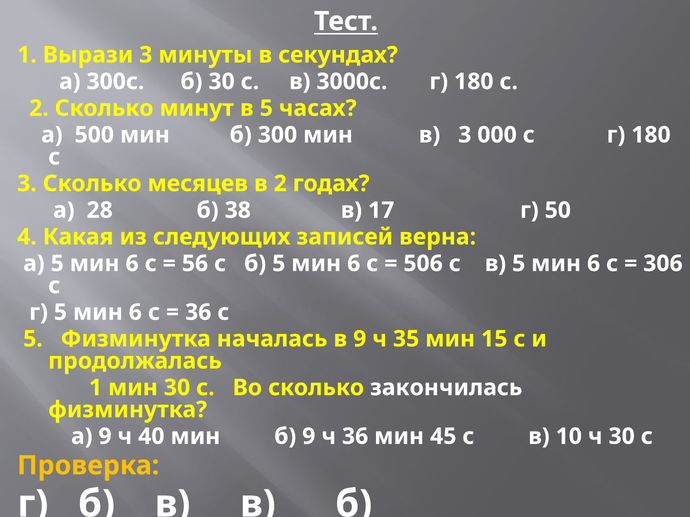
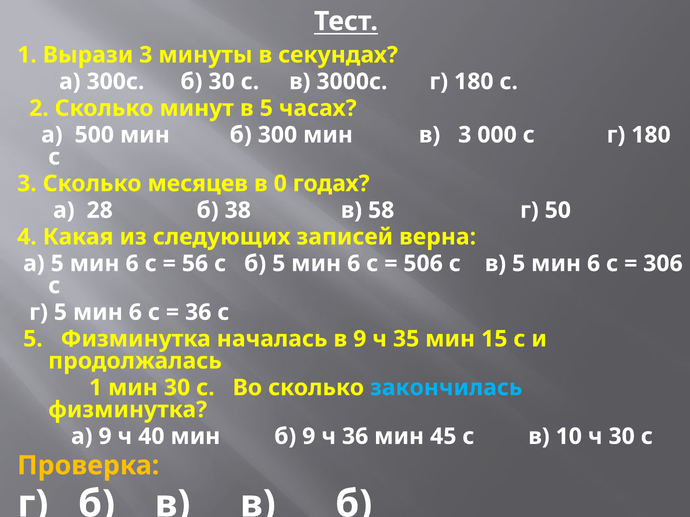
в 2: 2 -> 0 (280, 184)
17: 17 -> 58 (381, 210)
закончилась colour: white -> light blue (446, 388)
